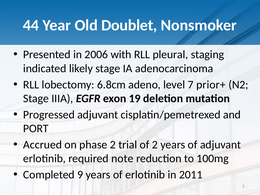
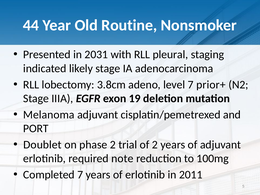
Doublet: Doublet -> Routine (129, 25)
2006: 2006 -> 2031 (96, 55)
6.8cm: 6.8cm -> 3.8cm (111, 85)
Progressed: Progressed -> Melanoma (49, 115)
Accrued: Accrued -> Doublet (43, 145)
Completed 9: 9 -> 7 (80, 175)
